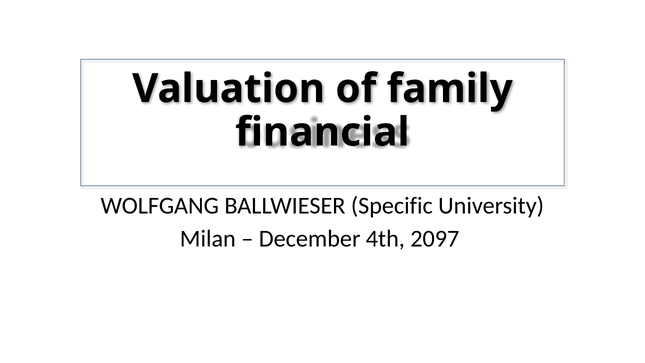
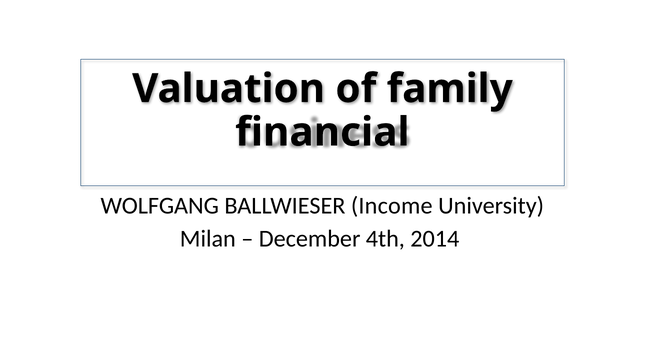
Specific: Specific -> Income (392, 206)
2097: 2097 -> 2014 (435, 239)
